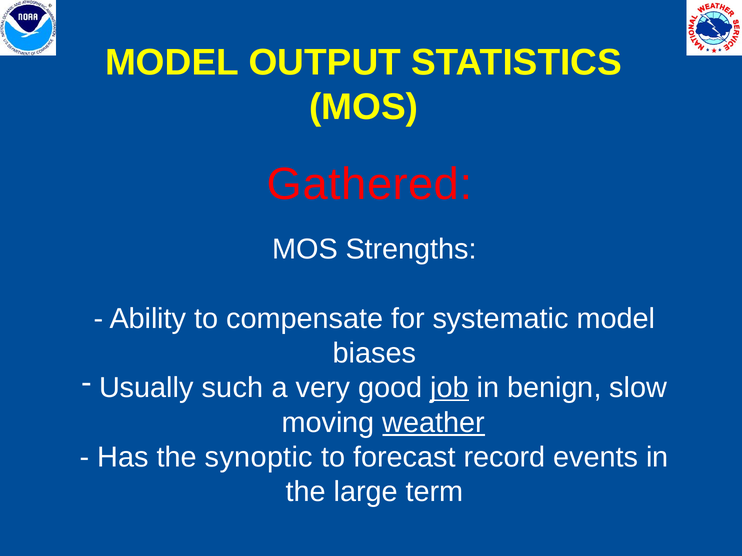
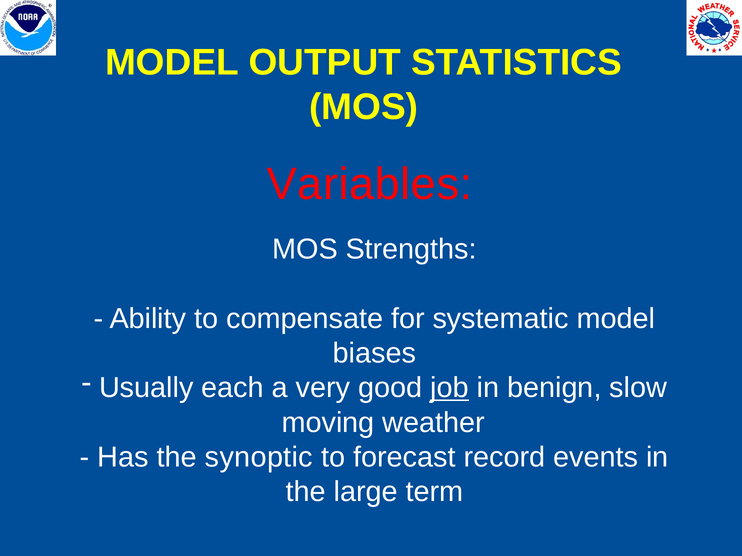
Gathered: Gathered -> Variables (370, 184)
such: such -> each (233, 388)
weather underline: present -> none (434, 423)
